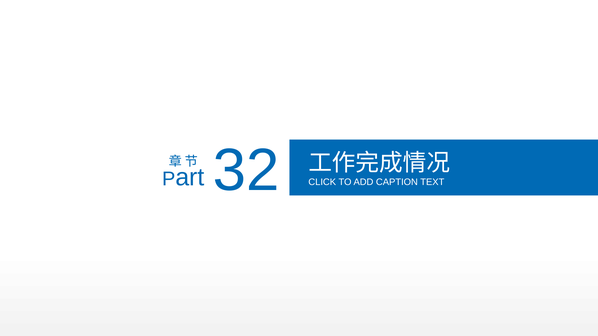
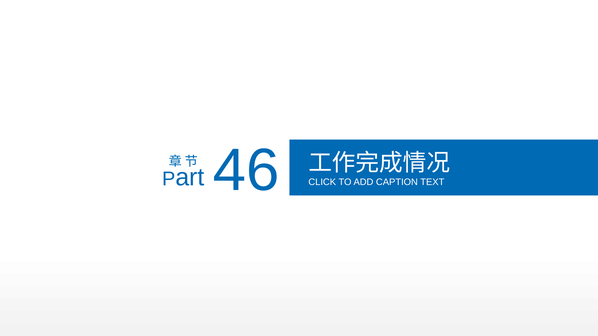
32: 32 -> 46 (246, 171)
